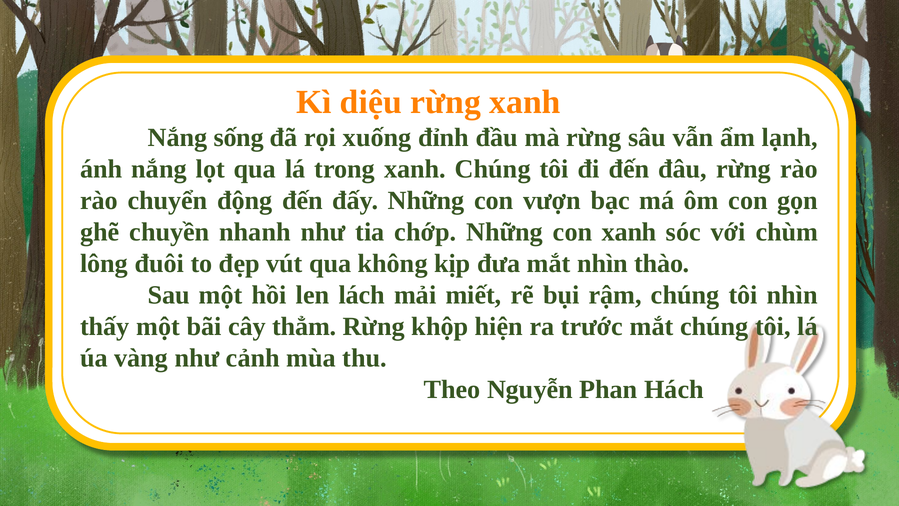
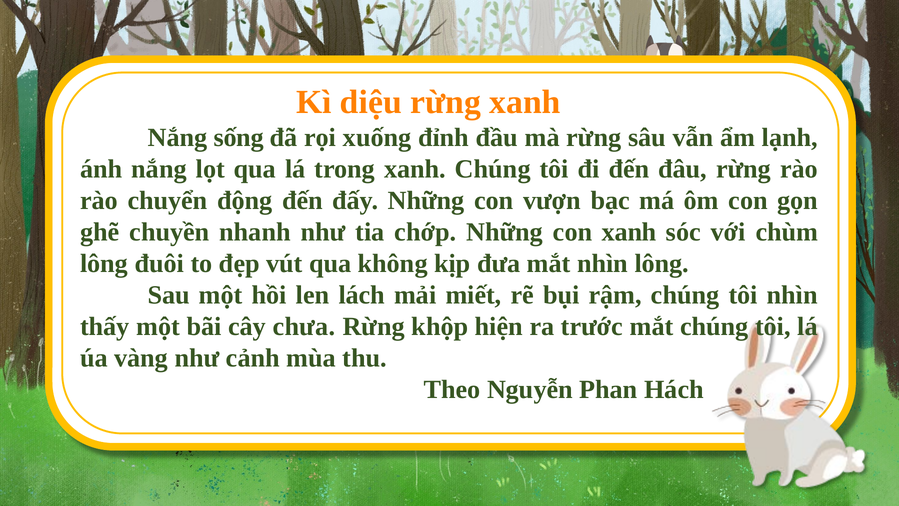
nhìn thào: thào -> lông (662, 264)
thẳm: thẳm -> chưa (304, 327)
